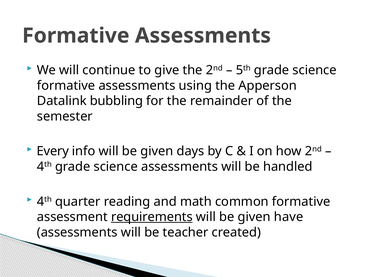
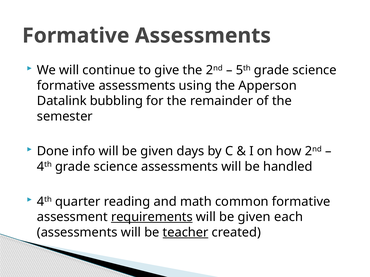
Every: Every -> Done (53, 152)
have: have -> each (289, 217)
teacher underline: none -> present (186, 233)
